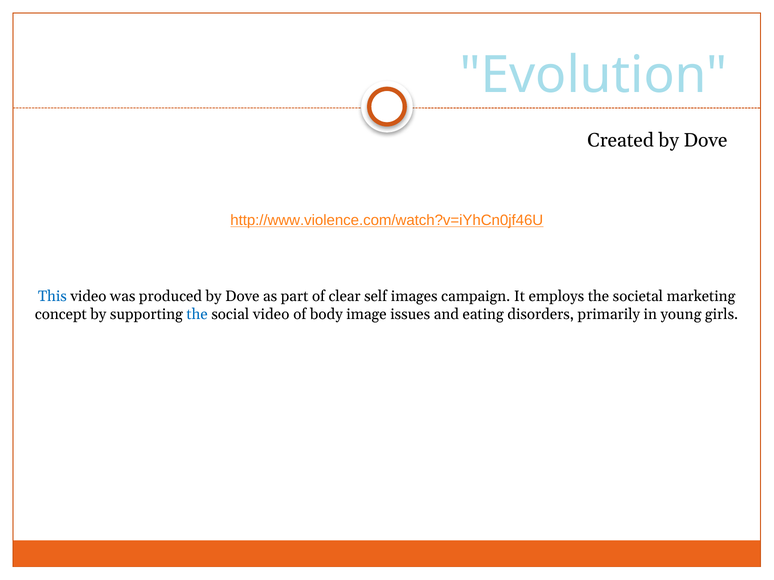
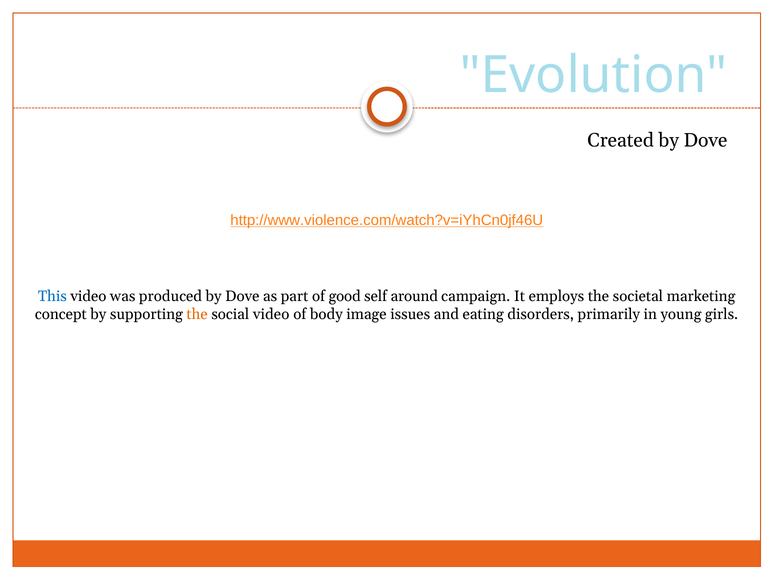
clear: clear -> good (345, 296)
images: images -> around (414, 296)
the colour: blue -> orange (197, 314)
